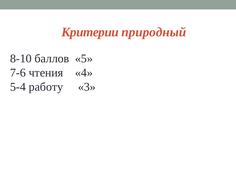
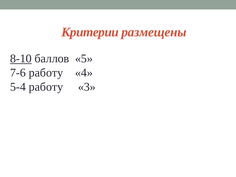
природный: природный -> размещены (154, 32)
8-10 underline: none -> present (21, 59)
7-6 чтения: чтения -> работу (46, 73)
